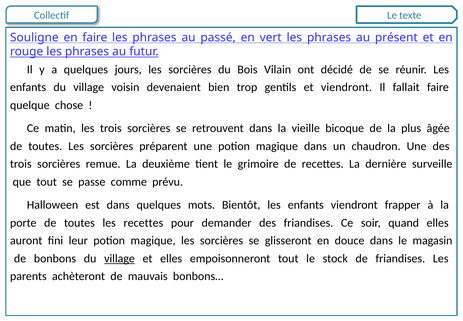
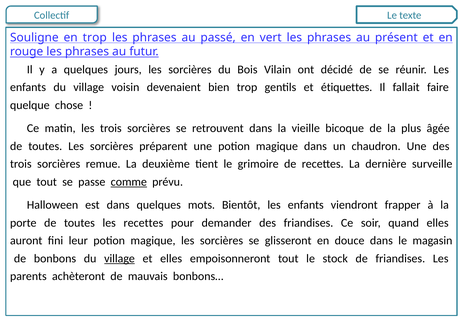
en faire: faire -> trop (95, 37)
et viendront: viendront -> étiquettes (347, 87)
comme underline: none -> present (129, 182)
